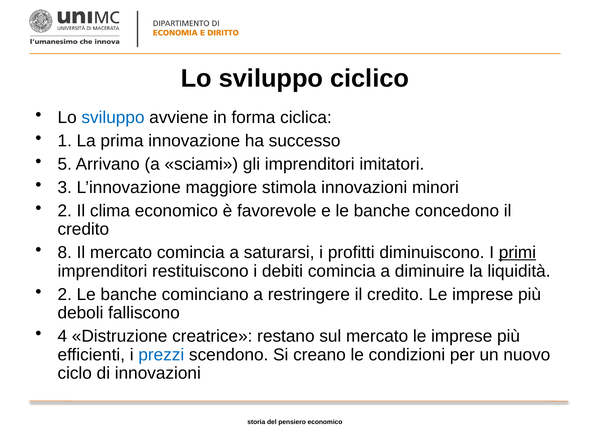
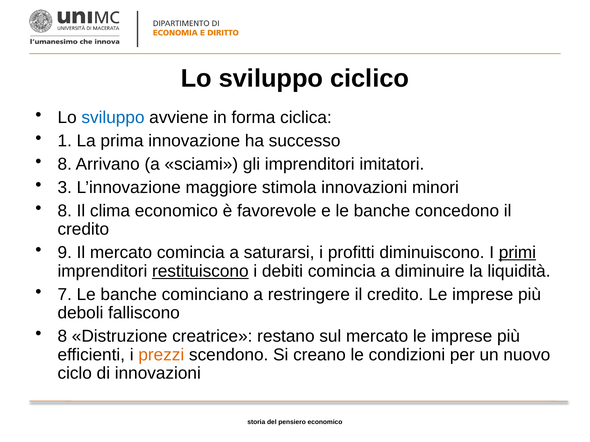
5: 5 -> 8 (65, 164)
2: 2 -> 8 (65, 211)
8: 8 -> 9 (65, 253)
restituiscono underline: none -> present (200, 271)
2: 2 -> 7 (65, 295)
4: 4 -> 8 (62, 337)
prezzi colour: blue -> orange (161, 355)
